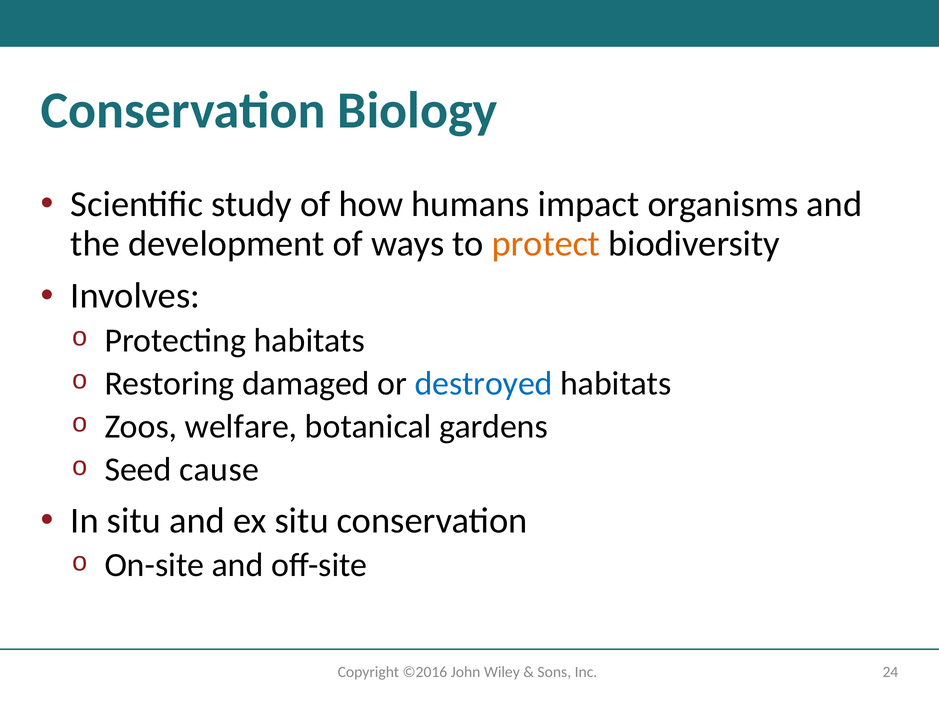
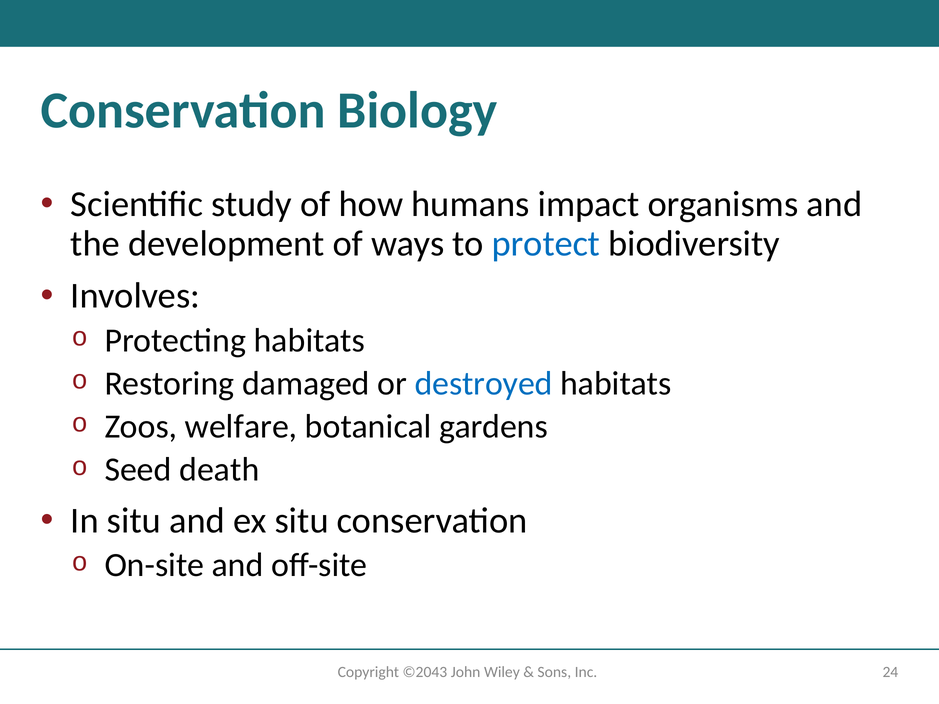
protect colour: orange -> blue (546, 244)
cause: cause -> death (219, 470)
©2016: ©2016 -> ©2043 (425, 672)
